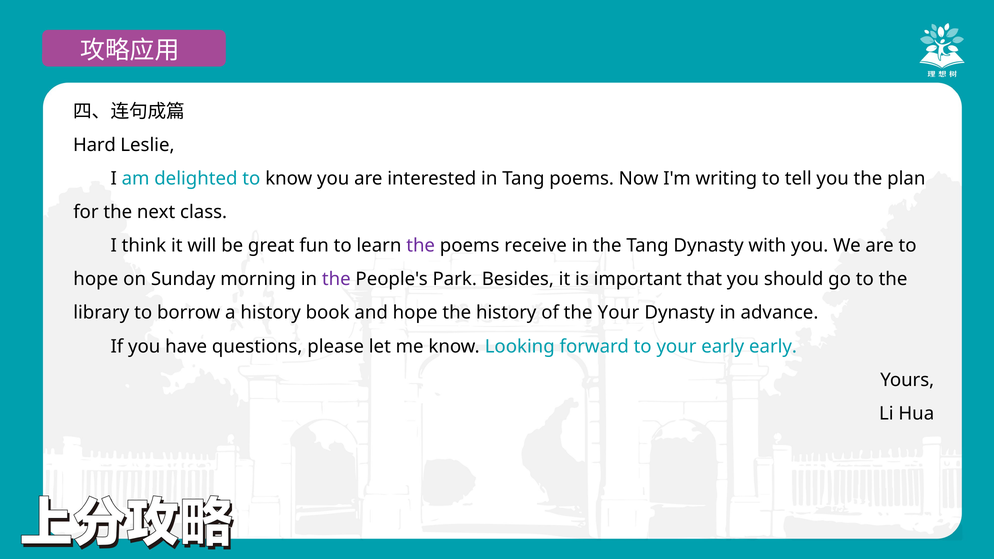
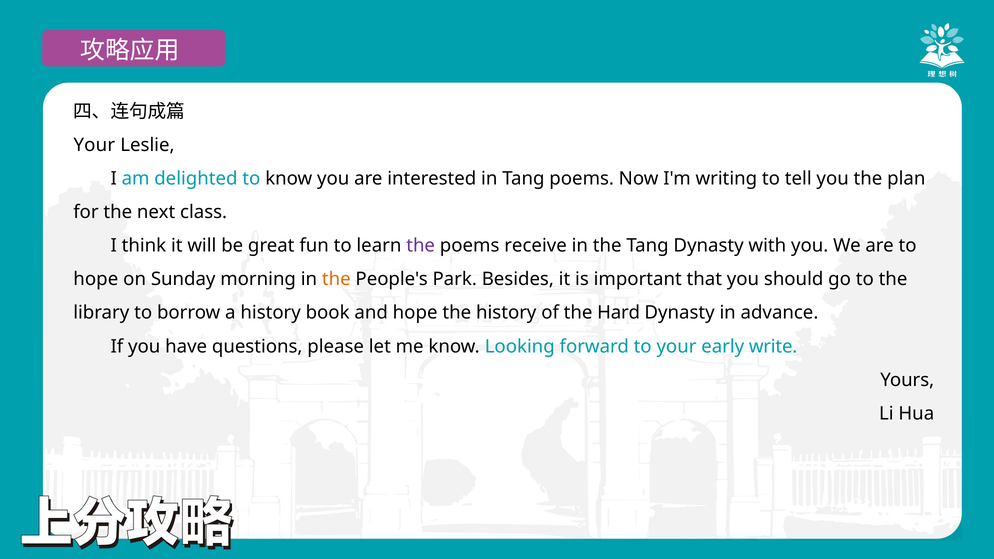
Hard: Hard -> Your (94, 145)
the colour: purple -> orange (336, 279)
the Your: Your -> Hard (619, 313)
early early: early -> write (773, 346)
